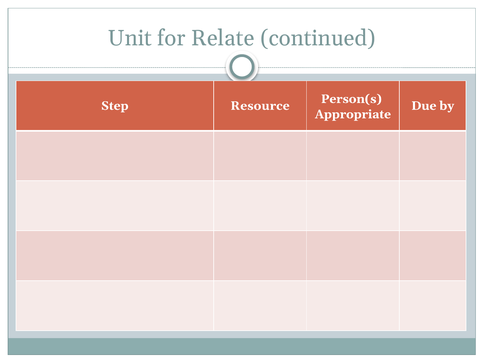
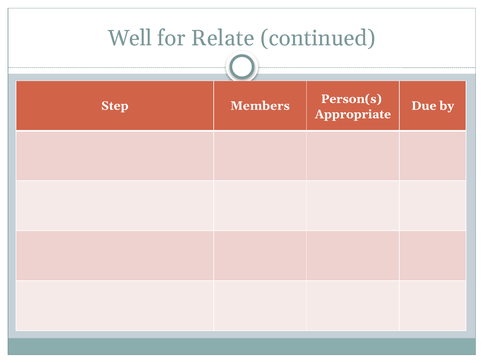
Unit: Unit -> Well (130, 38)
Resource: Resource -> Members (260, 106)
